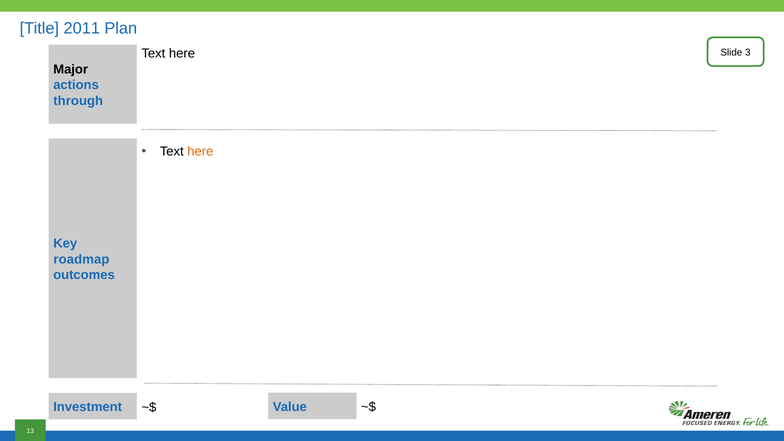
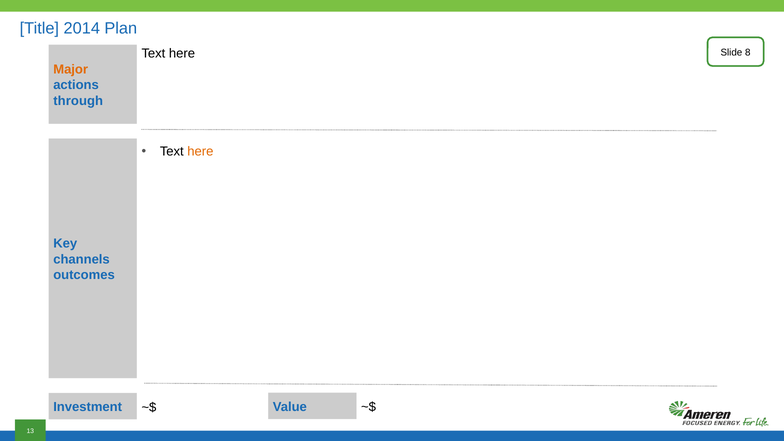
2011: 2011 -> 2014 (82, 28)
3: 3 -> 8 (748, 52)
Major colour: black -> orange (71, 70)
roadmap: roadmap -> channels (82, 259)
